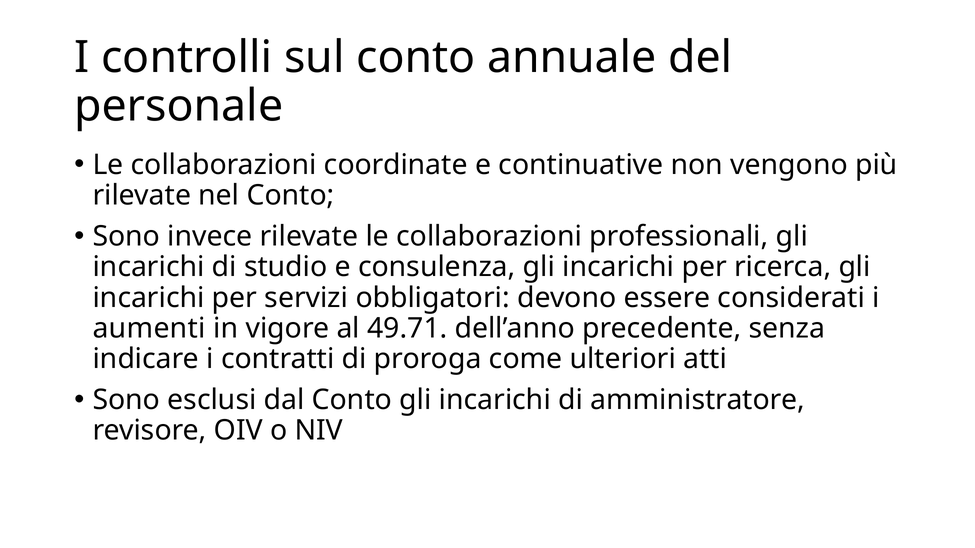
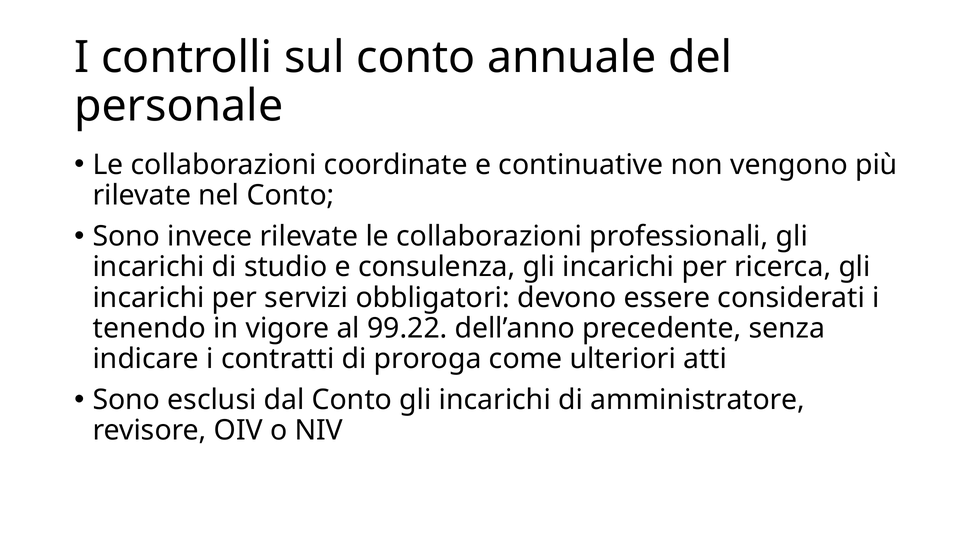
aumenti: aumenti -> tenendo (149, 329)
49.71: 49.71 -> 99.22 (407, 329)
